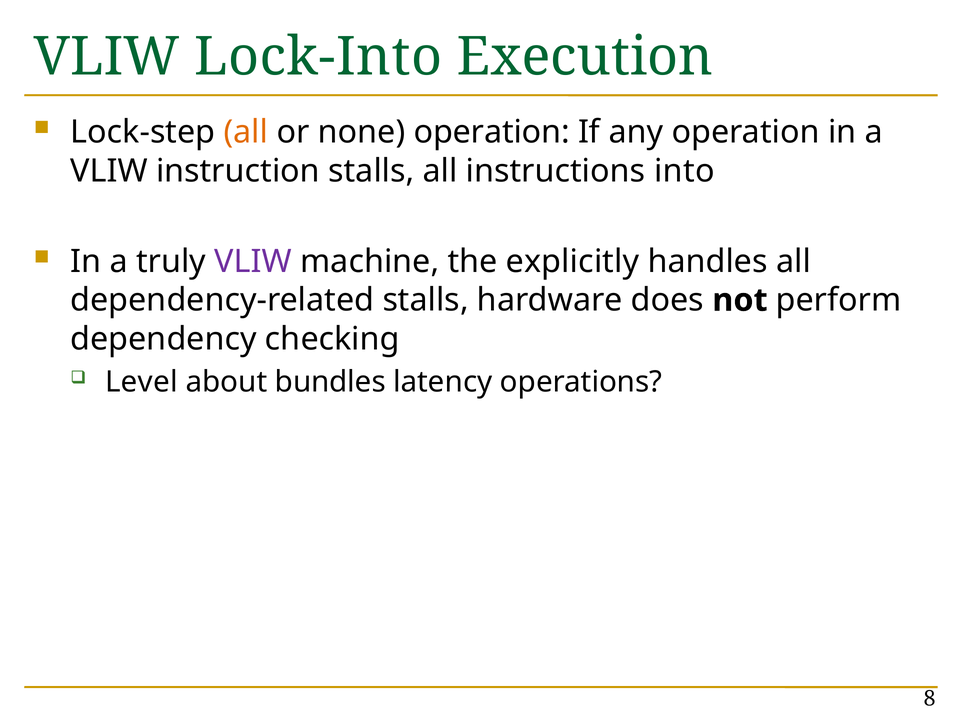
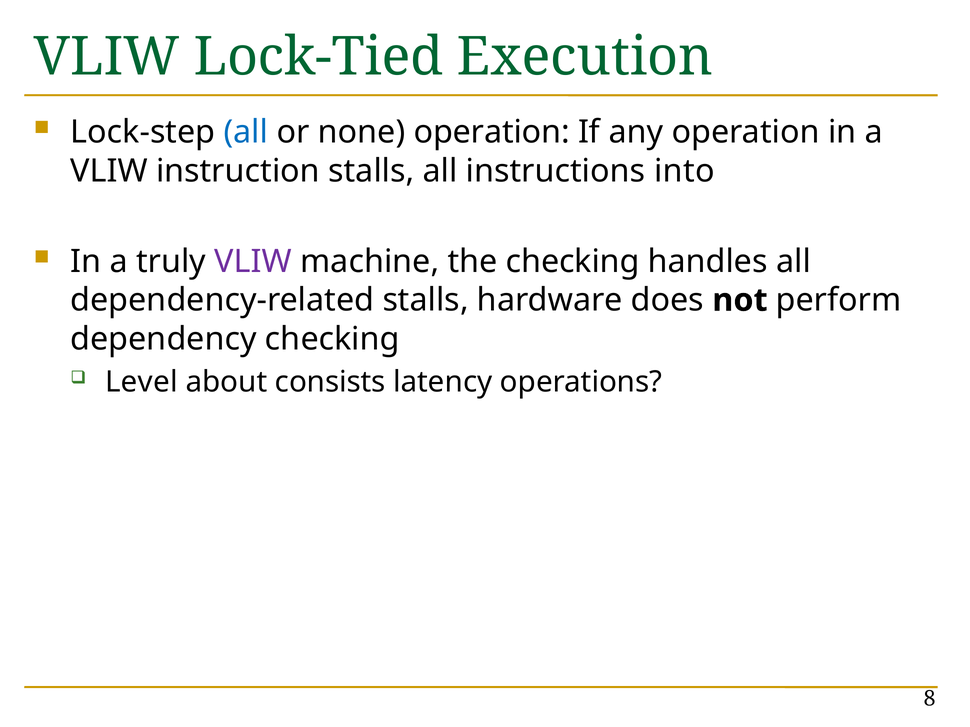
Lock-Into: Lock-Into -> Lock-Tied (319, 57)
all colour: orange -> blue (246, 132)
the explicitly: explicitly -> checking (573, 262)
bundles: bundles -> consists (330, 382)
